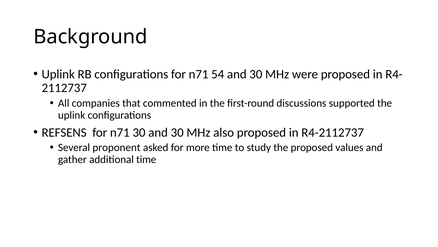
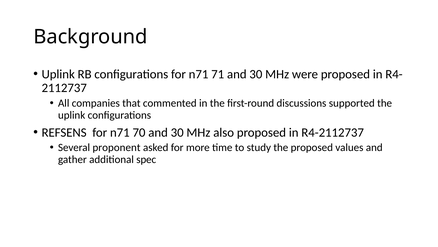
54: 54 -> 71 (218, 74)
n71 30: 30 -> 70 (139, 132)
additional time: time -> spec (146, 159)
